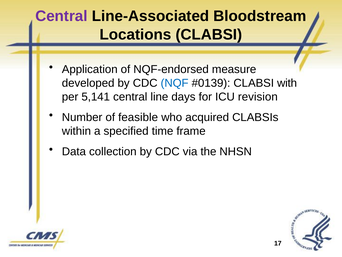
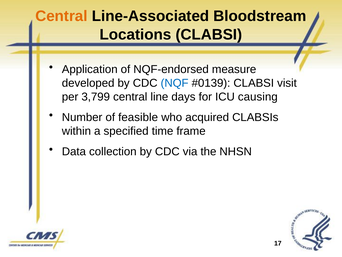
Central colour: purple -> orange (61, 16)
with: with -> visit (287, 83)
5,141: 5,141 -> 3,799 (96, 97)
revision: revision -> causing (258, 97)
